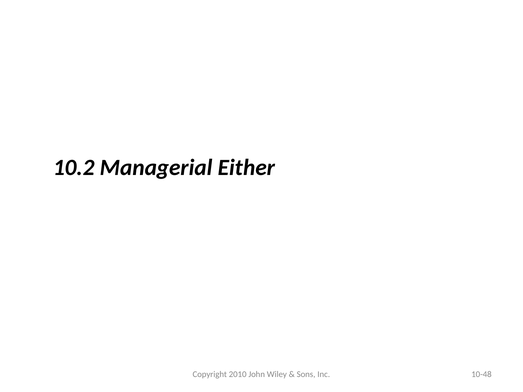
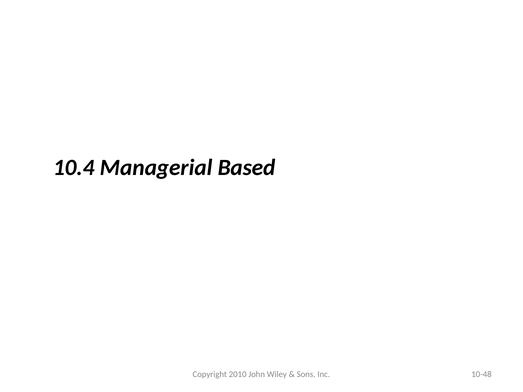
10.2: 10.2 -> 10.4 (74, 168)
Either: Either -> Based (247, 168)
